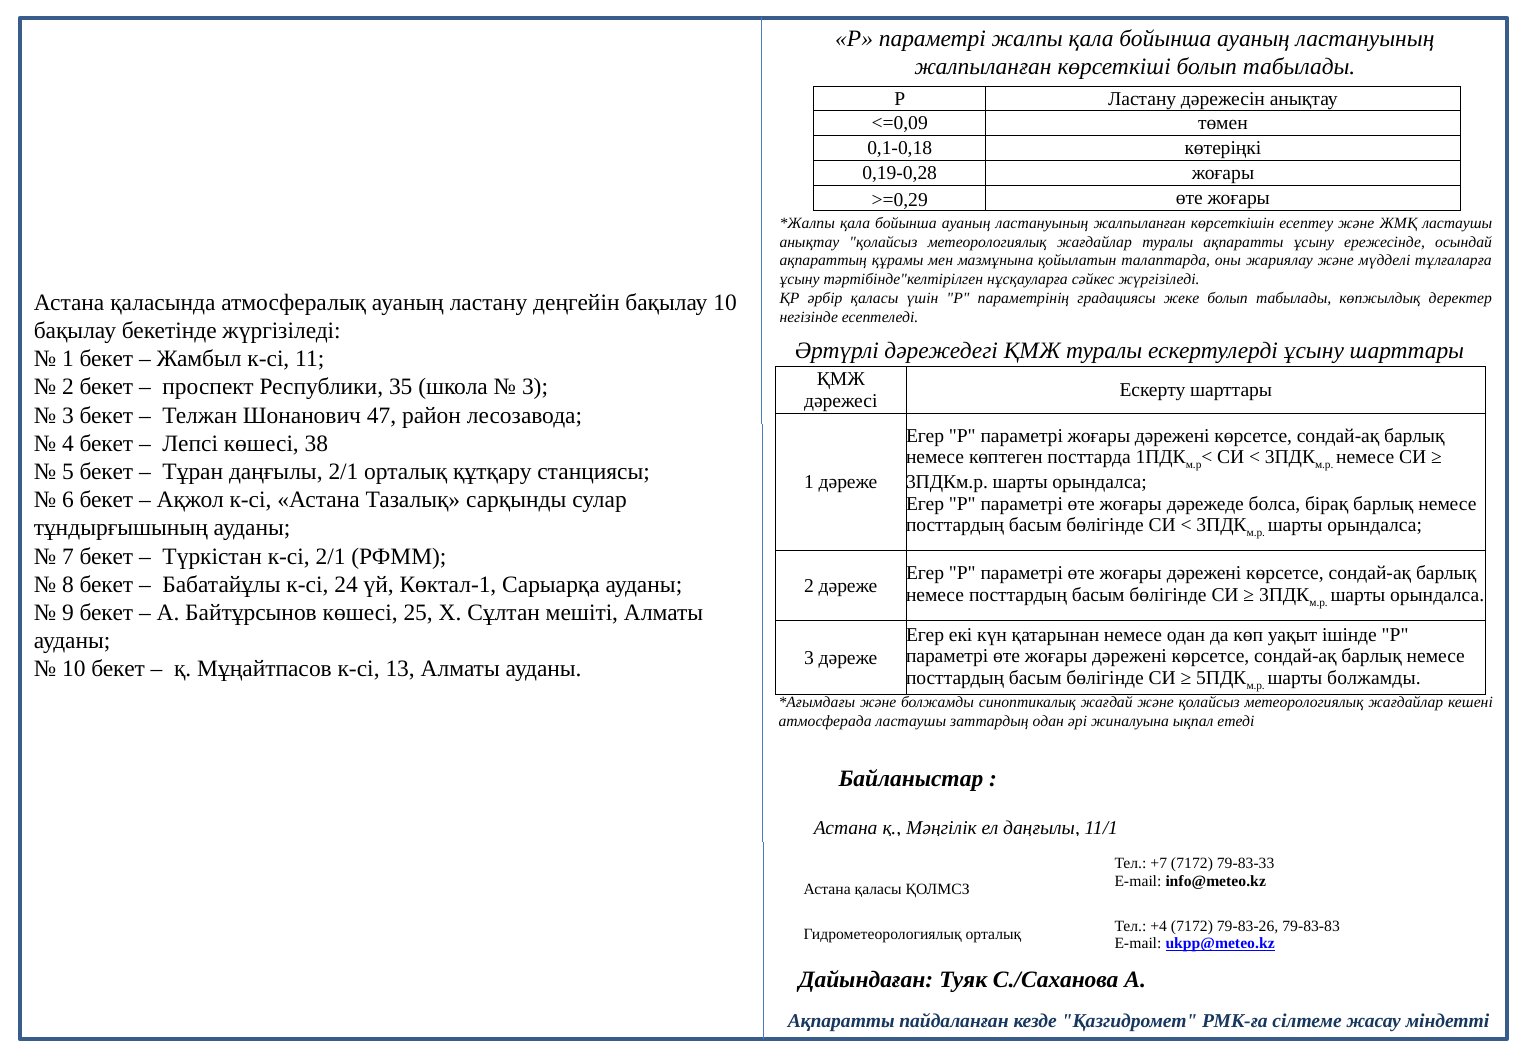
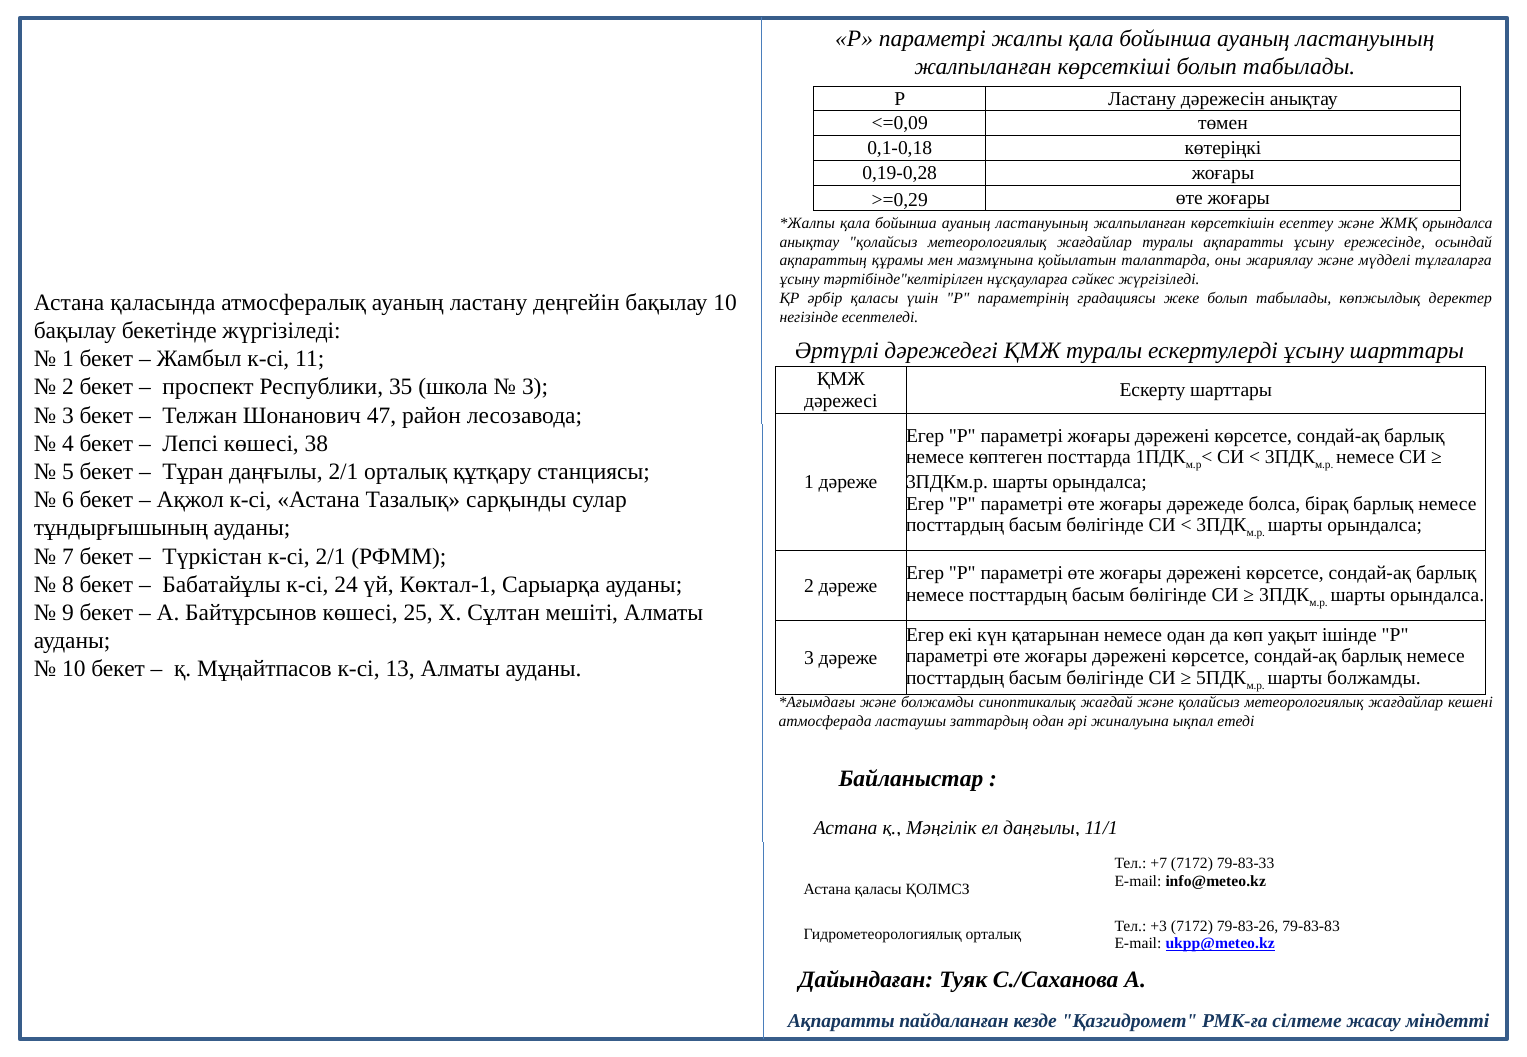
ЖМҚ ластаушы: ластаушы -> орындалса (1457, 223)
+4: +4 -> +3 (1159, 926)
